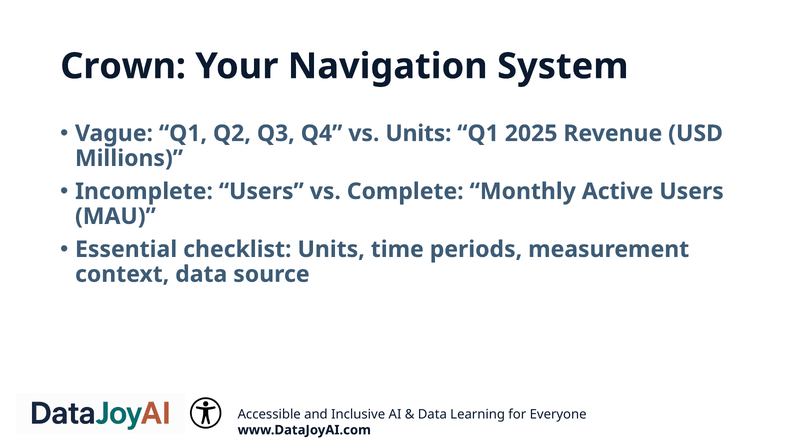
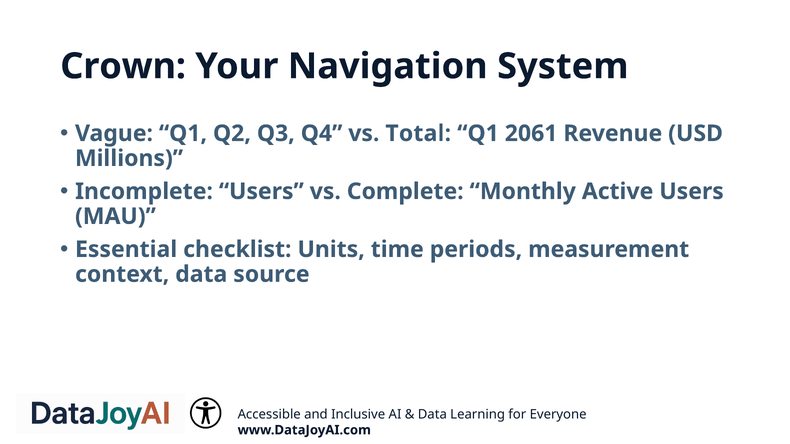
vs Units: Units -> Total (418, 134)
2025: 2025 -> 2061 (531, 134)
